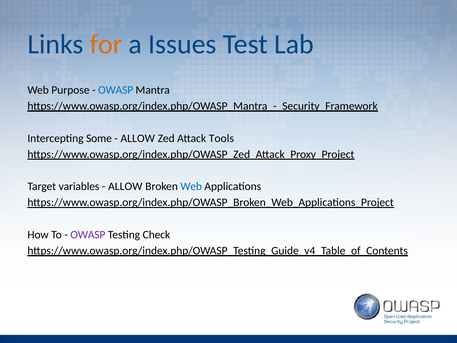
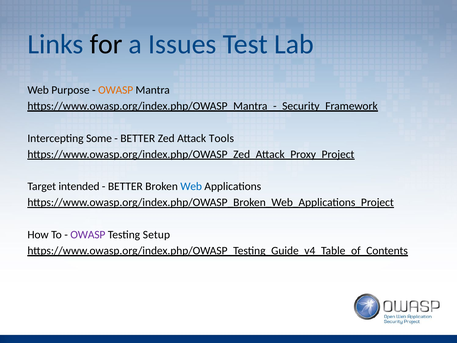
for colour: orange -> black (106, 44)
OWASP colour: blue -> orange (116, 90)
ALLOW: ALLOW -> BETTER (138, 138)
variables: variables -> intended (79, 186)
ALLOW: ALLOW -> BETTER (125, 186)
Check: Check -> Setup (156, 235)
